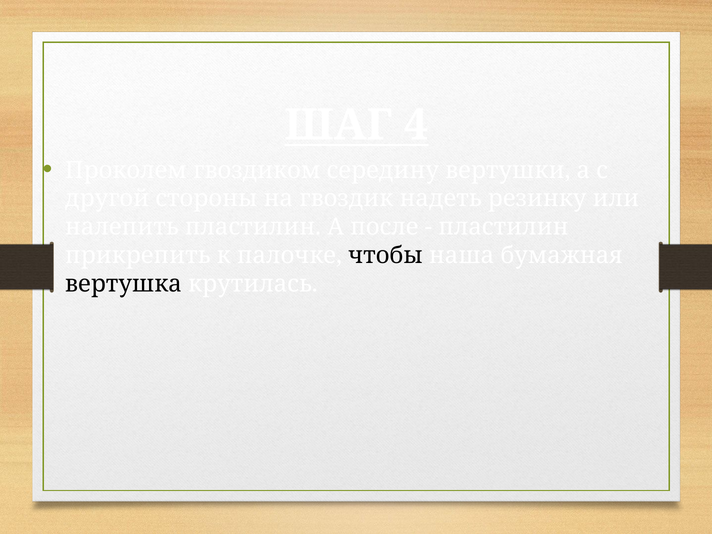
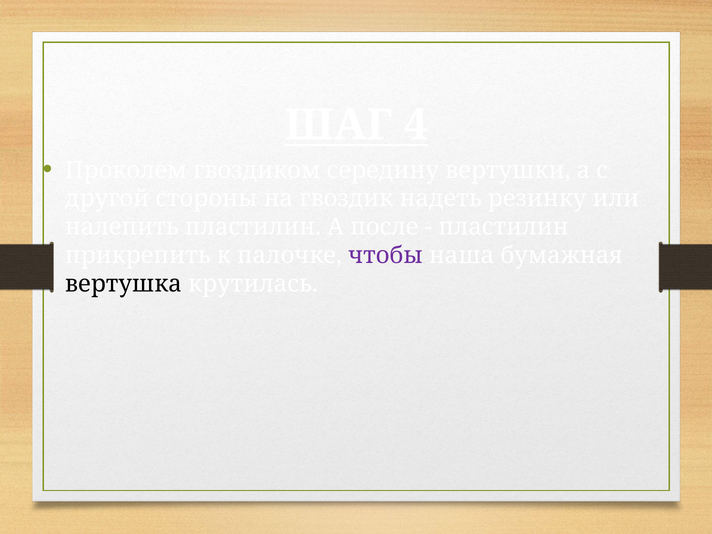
чтобы colour: black -> purple (385, 256)
